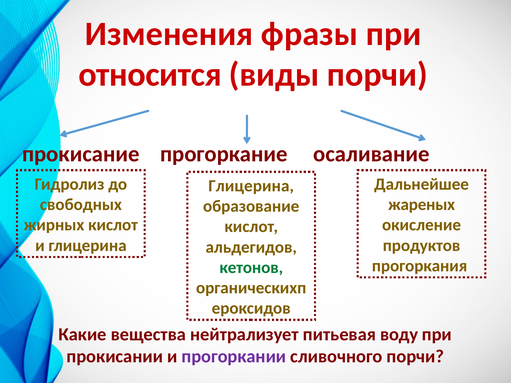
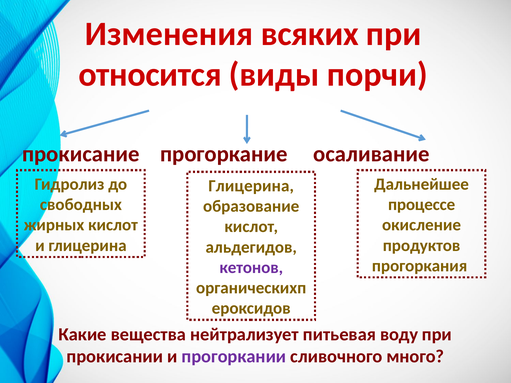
фразы: фразы -> всяких (310, 34)
жареных: жареных -> процессе (422, 205)
кетонов colour: green -> purple (251, 268)
сливочного порчи: порчи -> много (415, 357)
